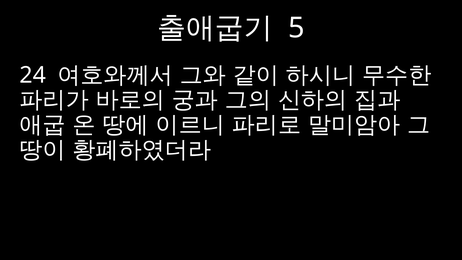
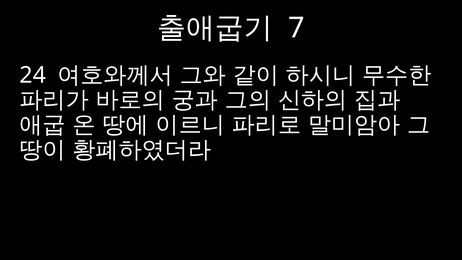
5: 5 -> 7 (297, 28)
